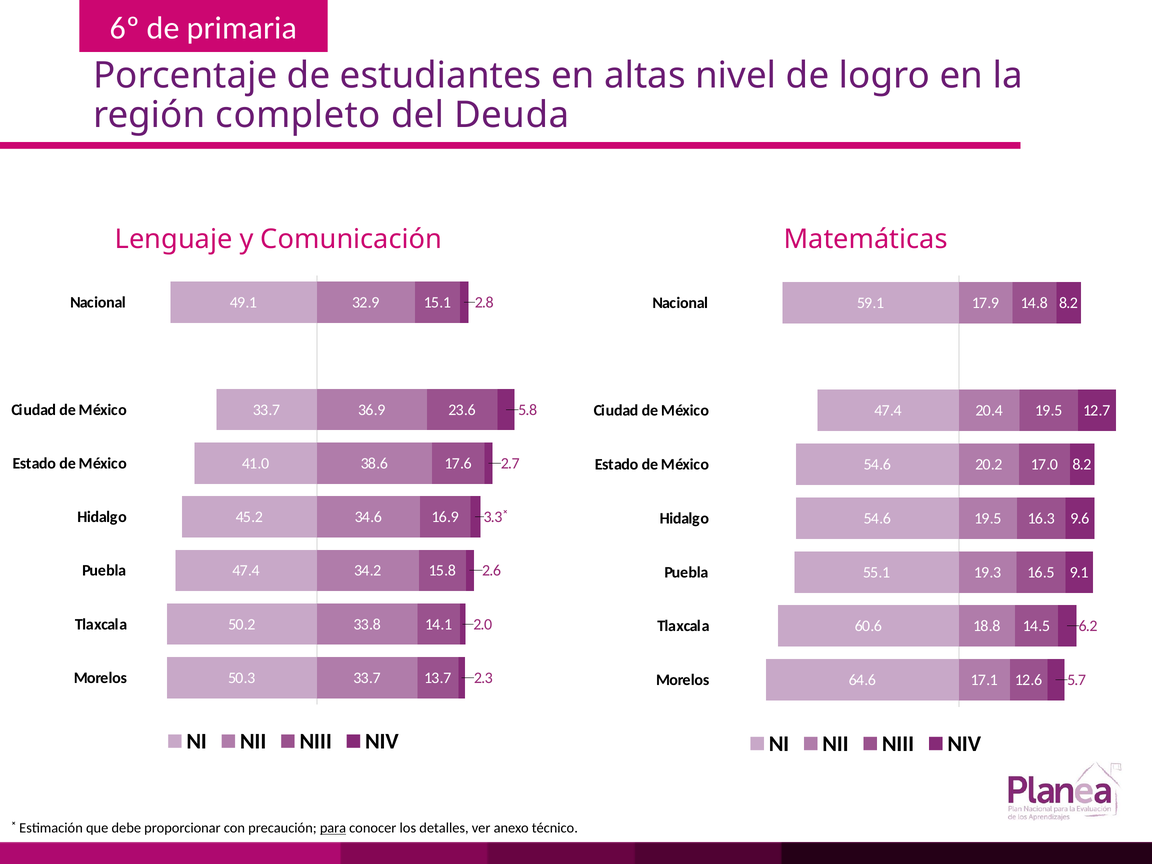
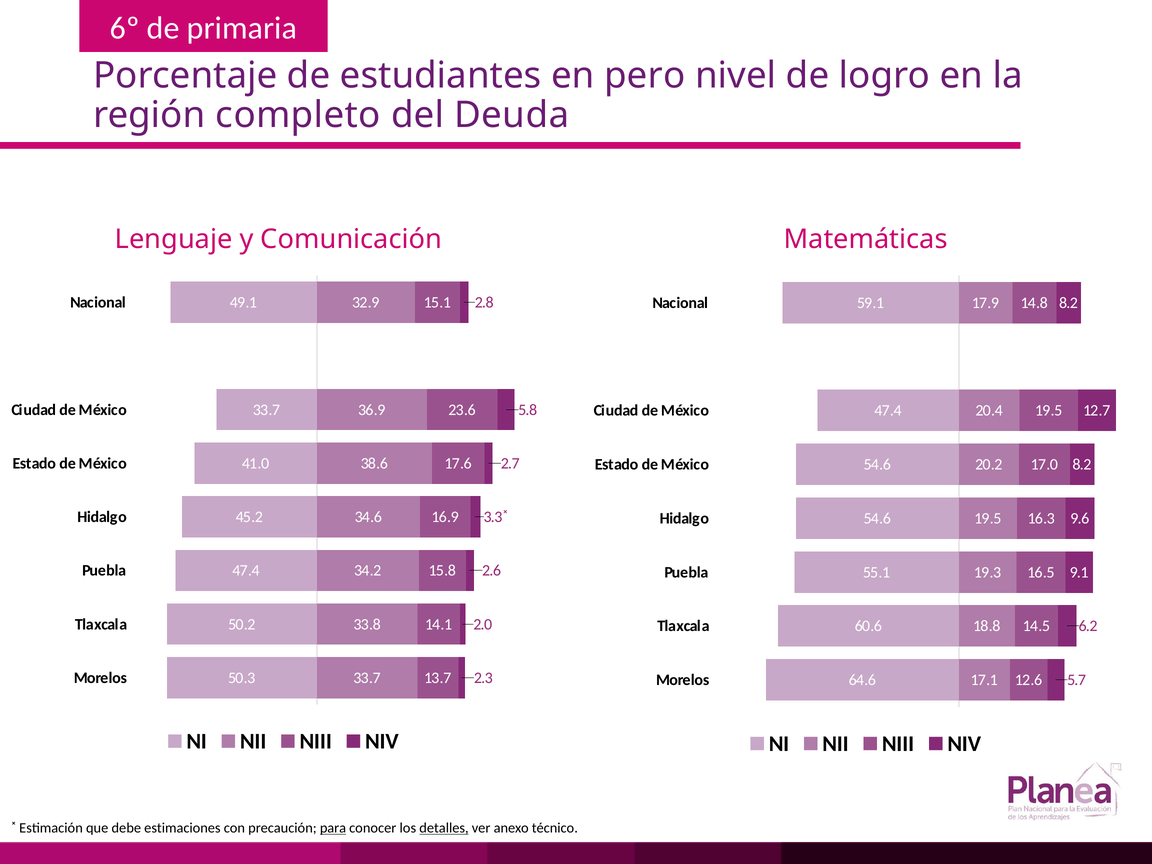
altas: altas -> pero (645, 75)
proporcionar: proporcionar -> estimaciones (182, 828)
detalles underline: none -> present (444, 828)
